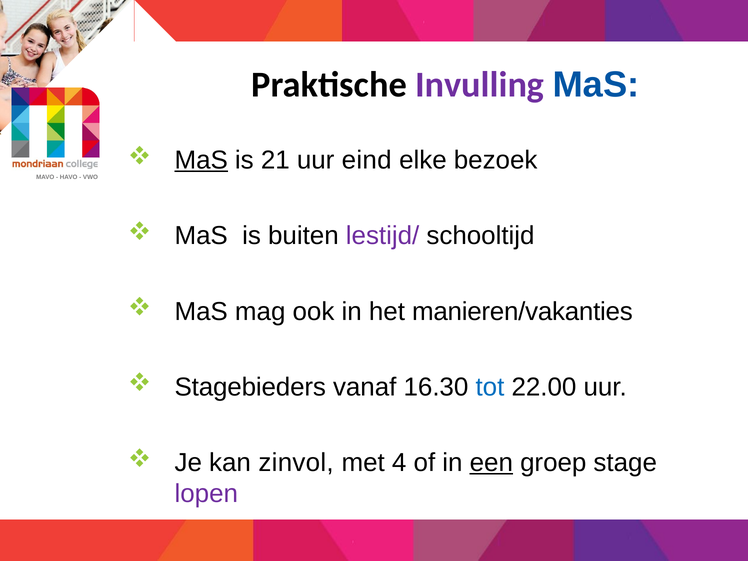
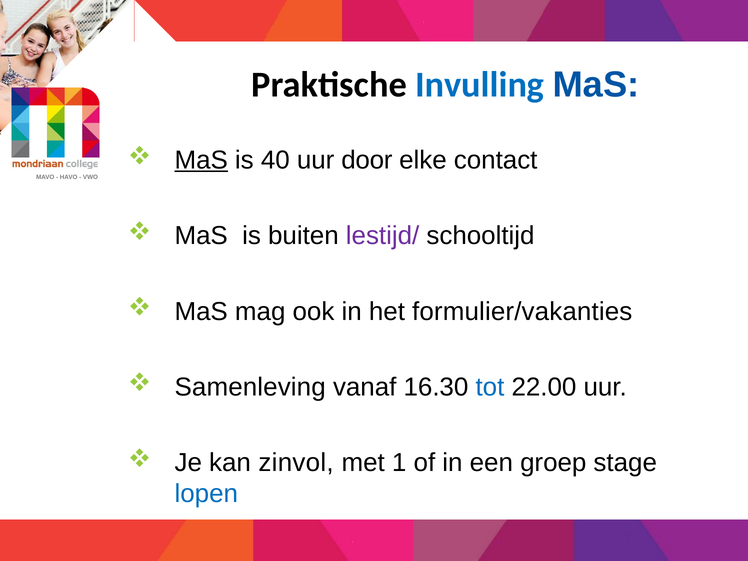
Invulling colour: purple -> blue (480, 85)
21: 21 -> 40 (275, 160)
eind: eind -> door (367, 160)
bezoek: bezoek -> contact (496, 160)
manieren/vakanties: manieren/vakanties -> formulier/vakanties (522, 311)
Stagebieders: Stagebieders -> Samenleving (250, 387)
4: 4 -> 1 (399, 463)
een underline: present -> none (491, 463)
lopen colour: purple -> blue (206, 494)
